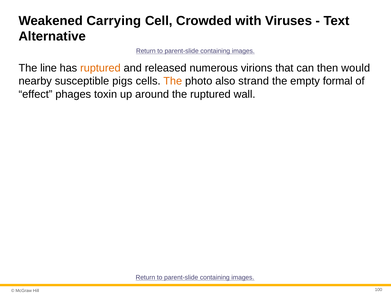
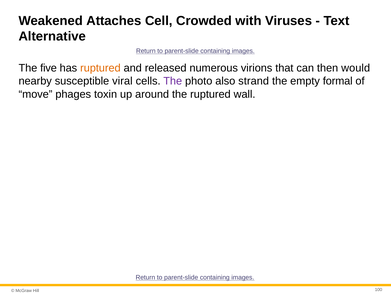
Carrying: Carrying -> Attaches (114, 21)
line: line -> five (49, 68)
pigs: pigs -> viral (122, 81)
The colour: orange -> purple (173, 81)
effect: effect -> move (35, 94)
